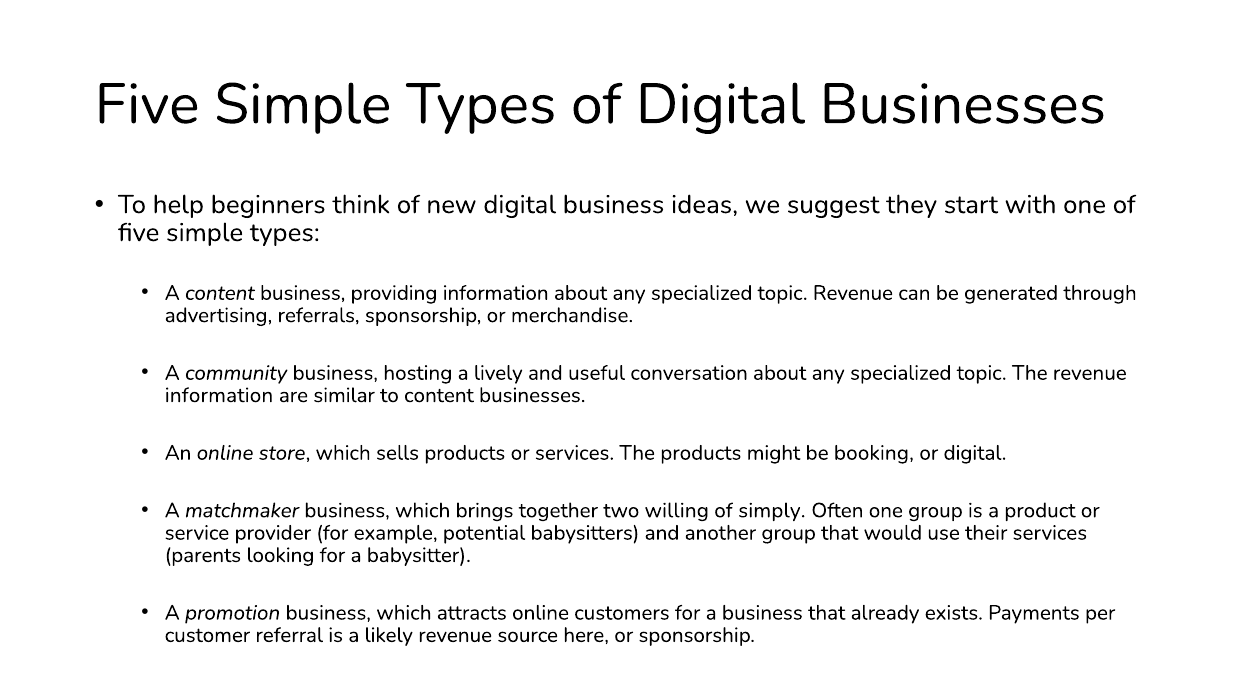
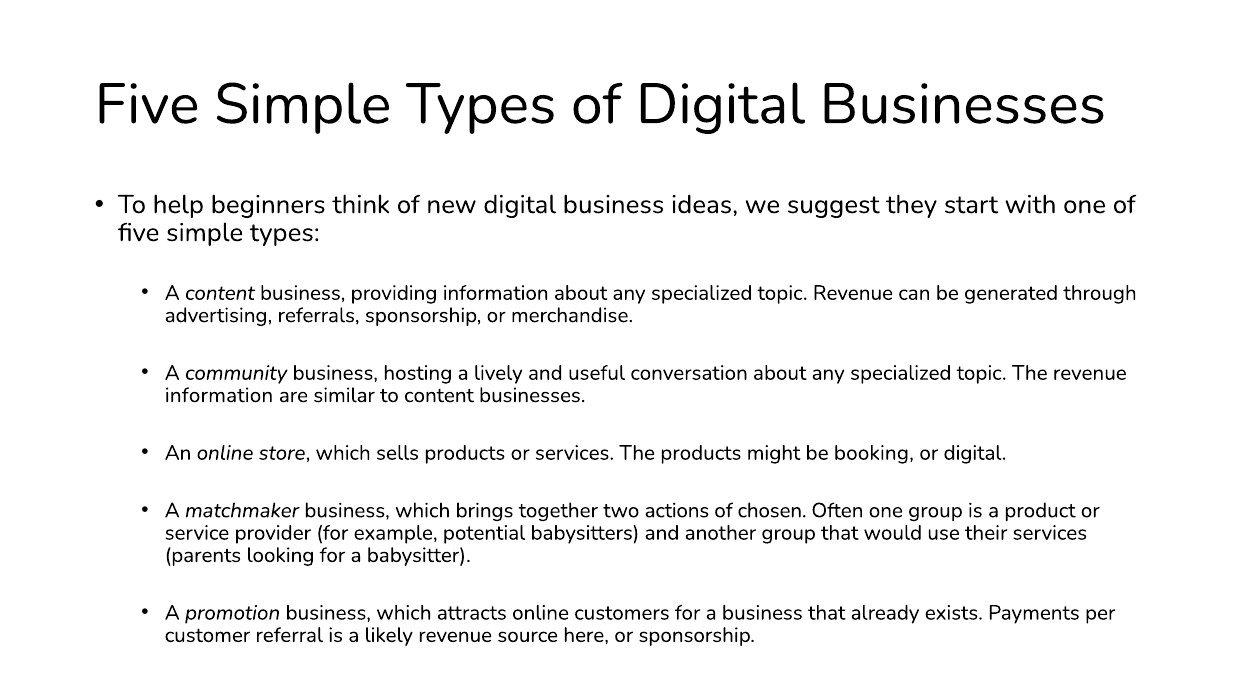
willing: willing -> actions (677, 511)
simply: simply -> chosen (772, 511)
